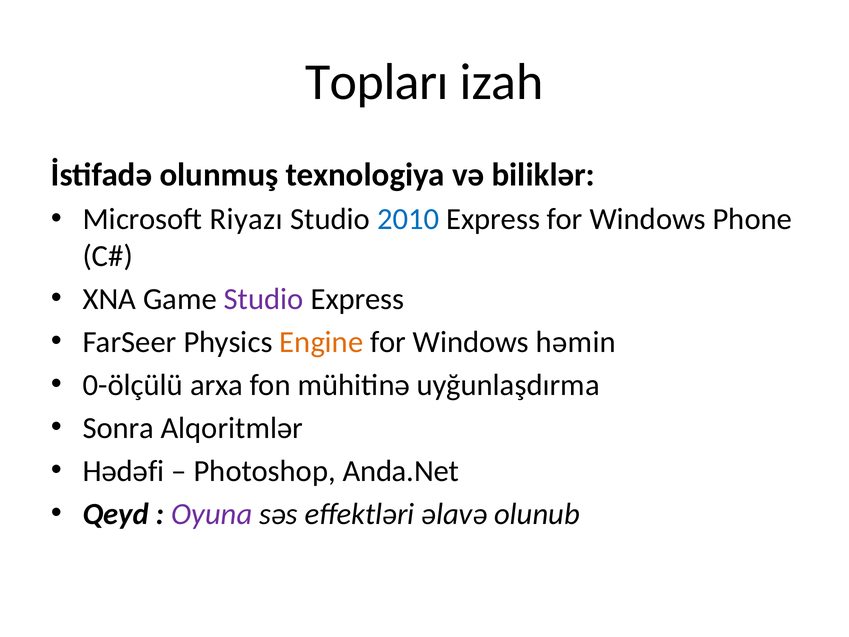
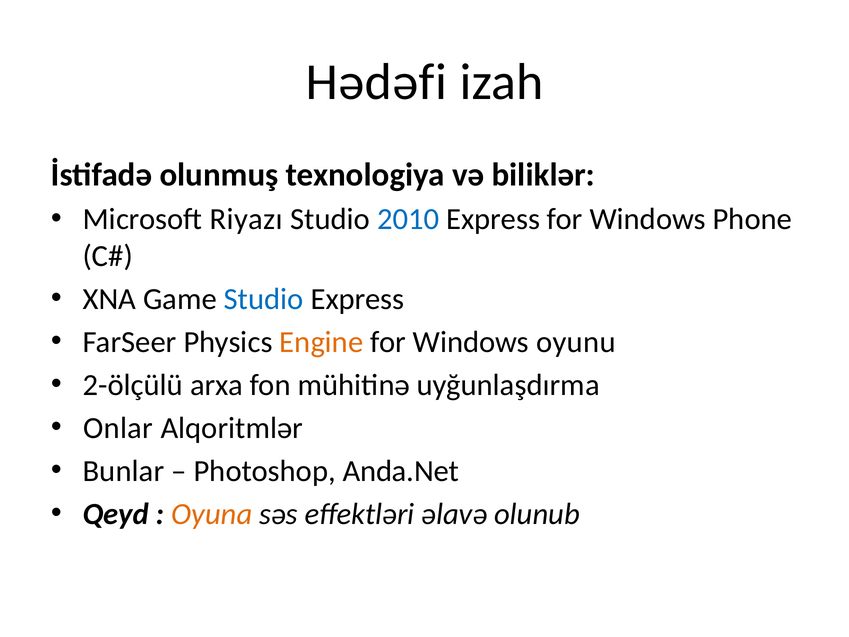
Topları: Topları -> Hədəfi (376, 82)
Studio colour: purple -> blue (264, 299)
həmin: həmin -> oyunu (576, 342)
0-ölçülü: 0-ölçülü -> 2-ölçülü (133, 385)
Sonra: Sonra -> Onlar (118, 428)
Hədəfi: Hədəfi -> Bunlar (124, 471)
Oyuna colour: purple -> orange (212, 514)
